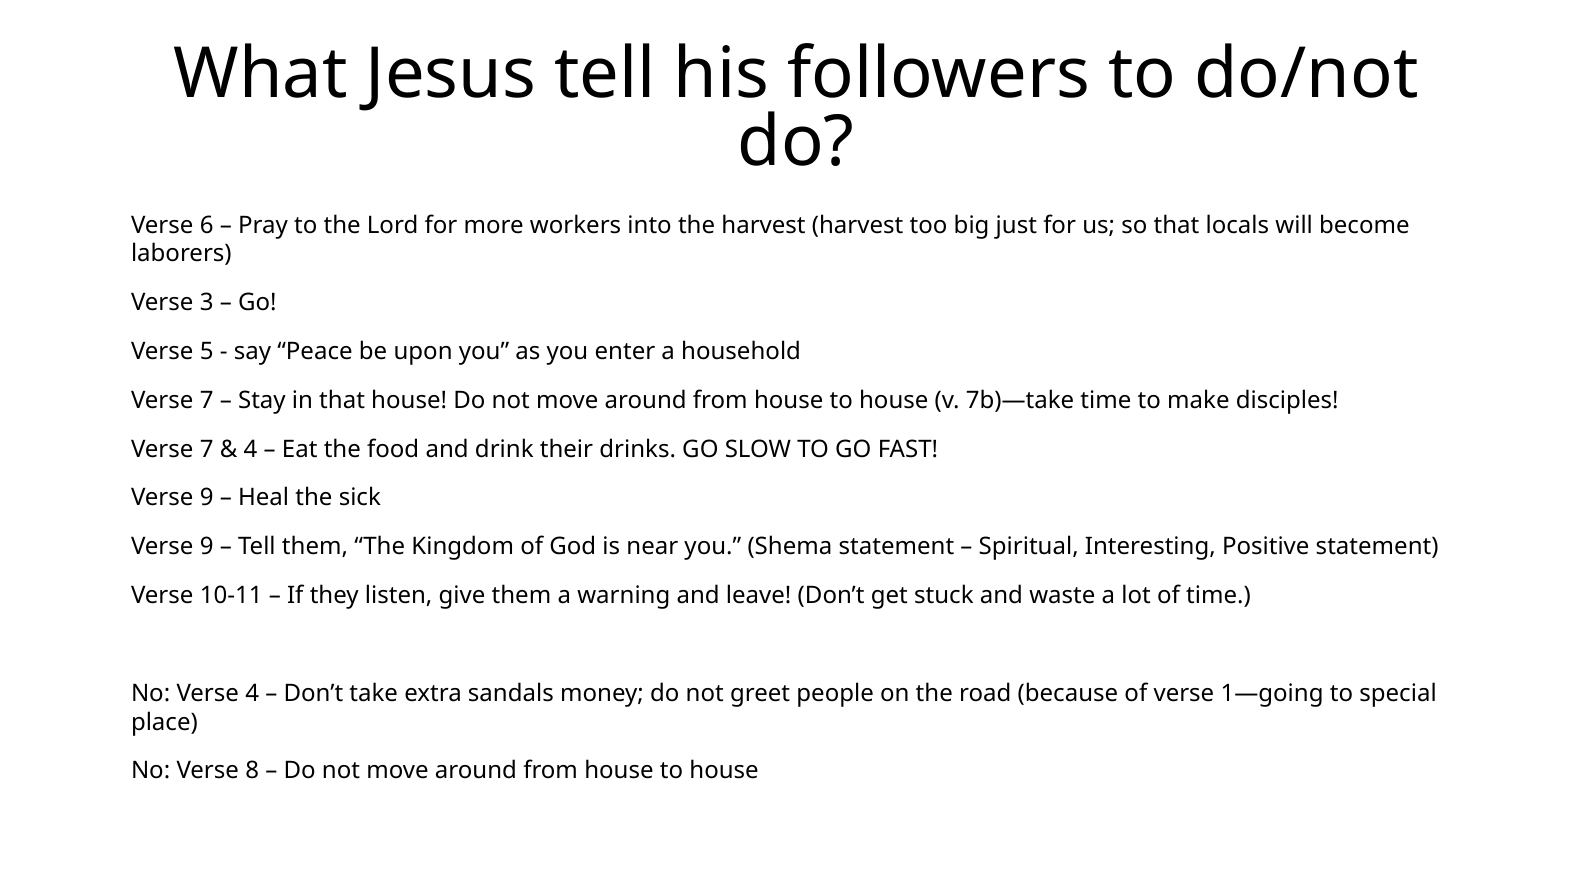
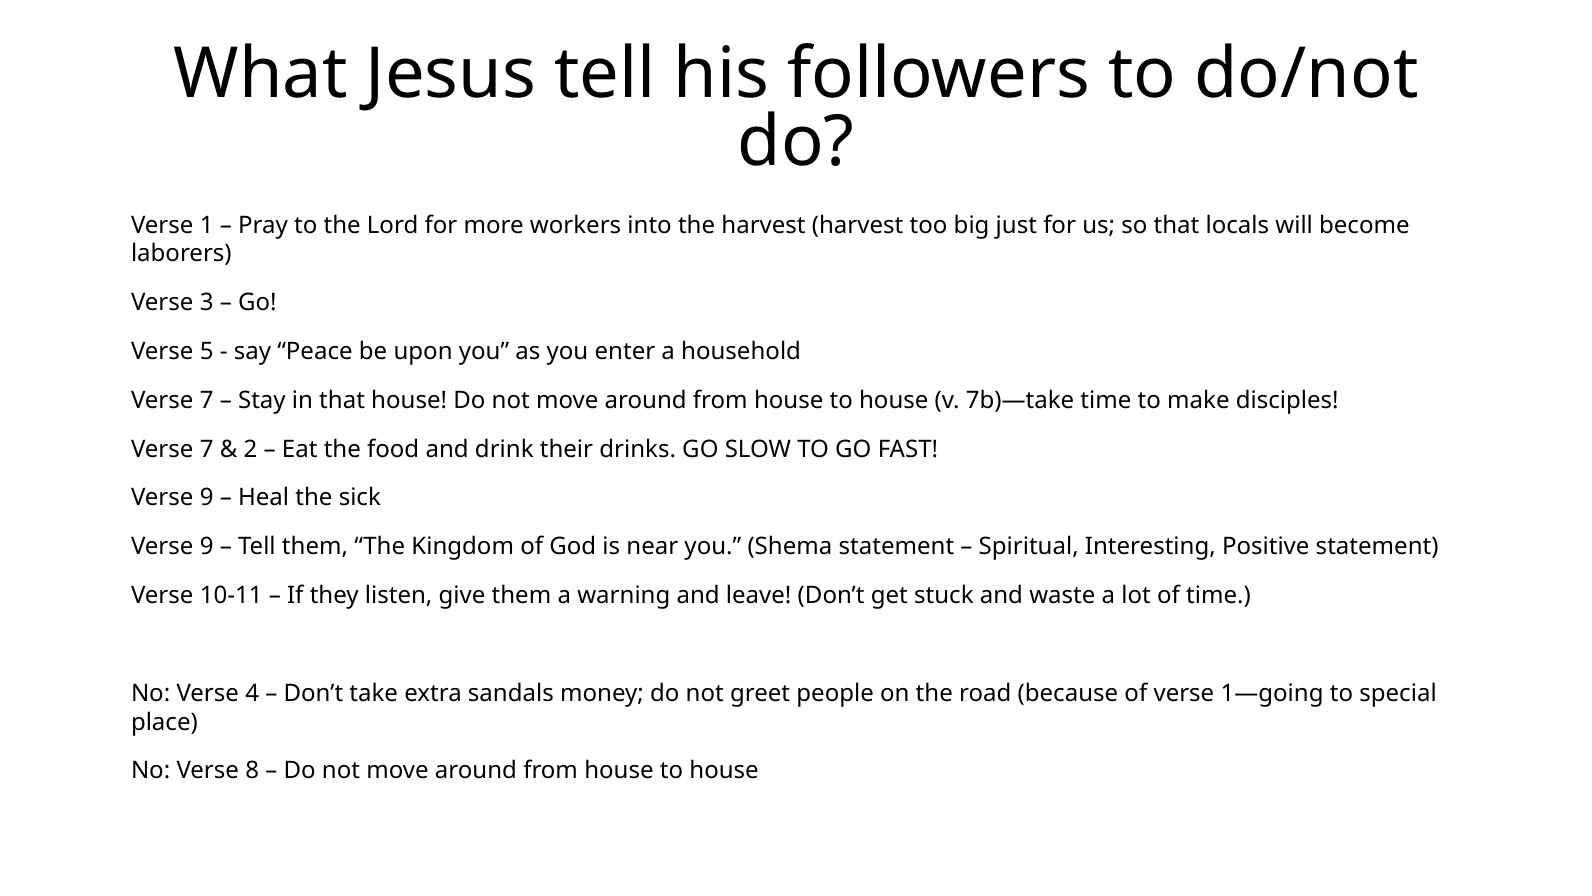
6: 6 -> 1 (207, 225)
4: 4 -> 2 (251, 449)
